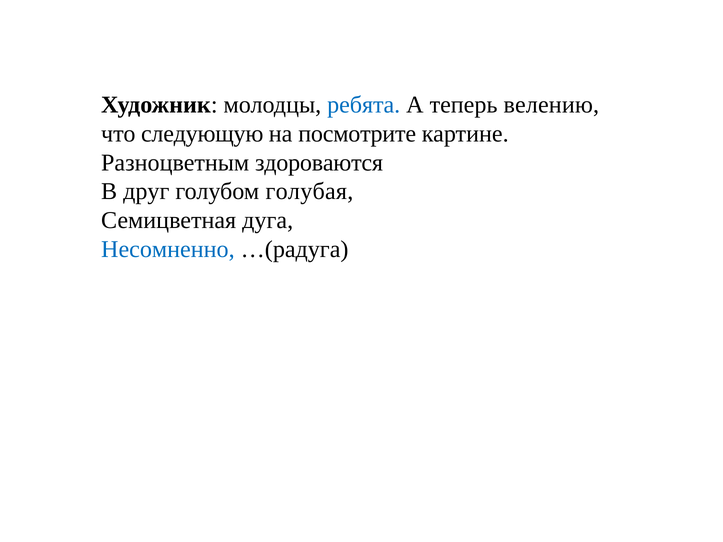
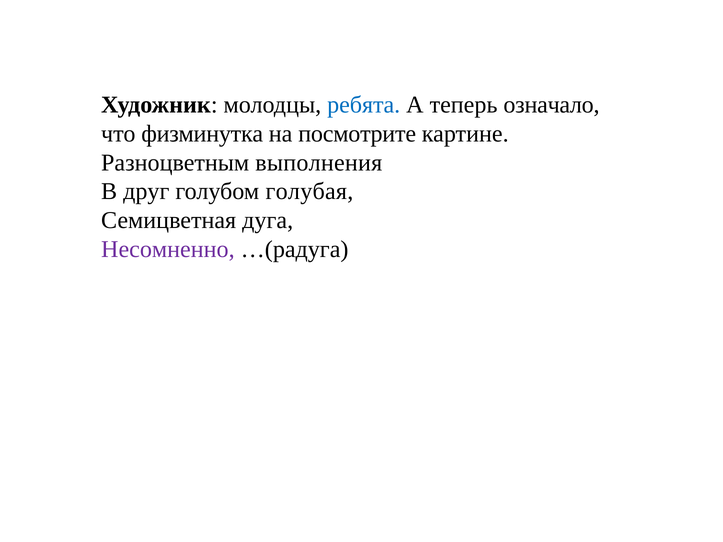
велению: велению -> означало (551, 105)
следующую: следующую -> физминутка (202, 134)
здороваются: здороваются -> выполнения (319, 163)
Несомненно colour: blue -> purple (168, 249)
